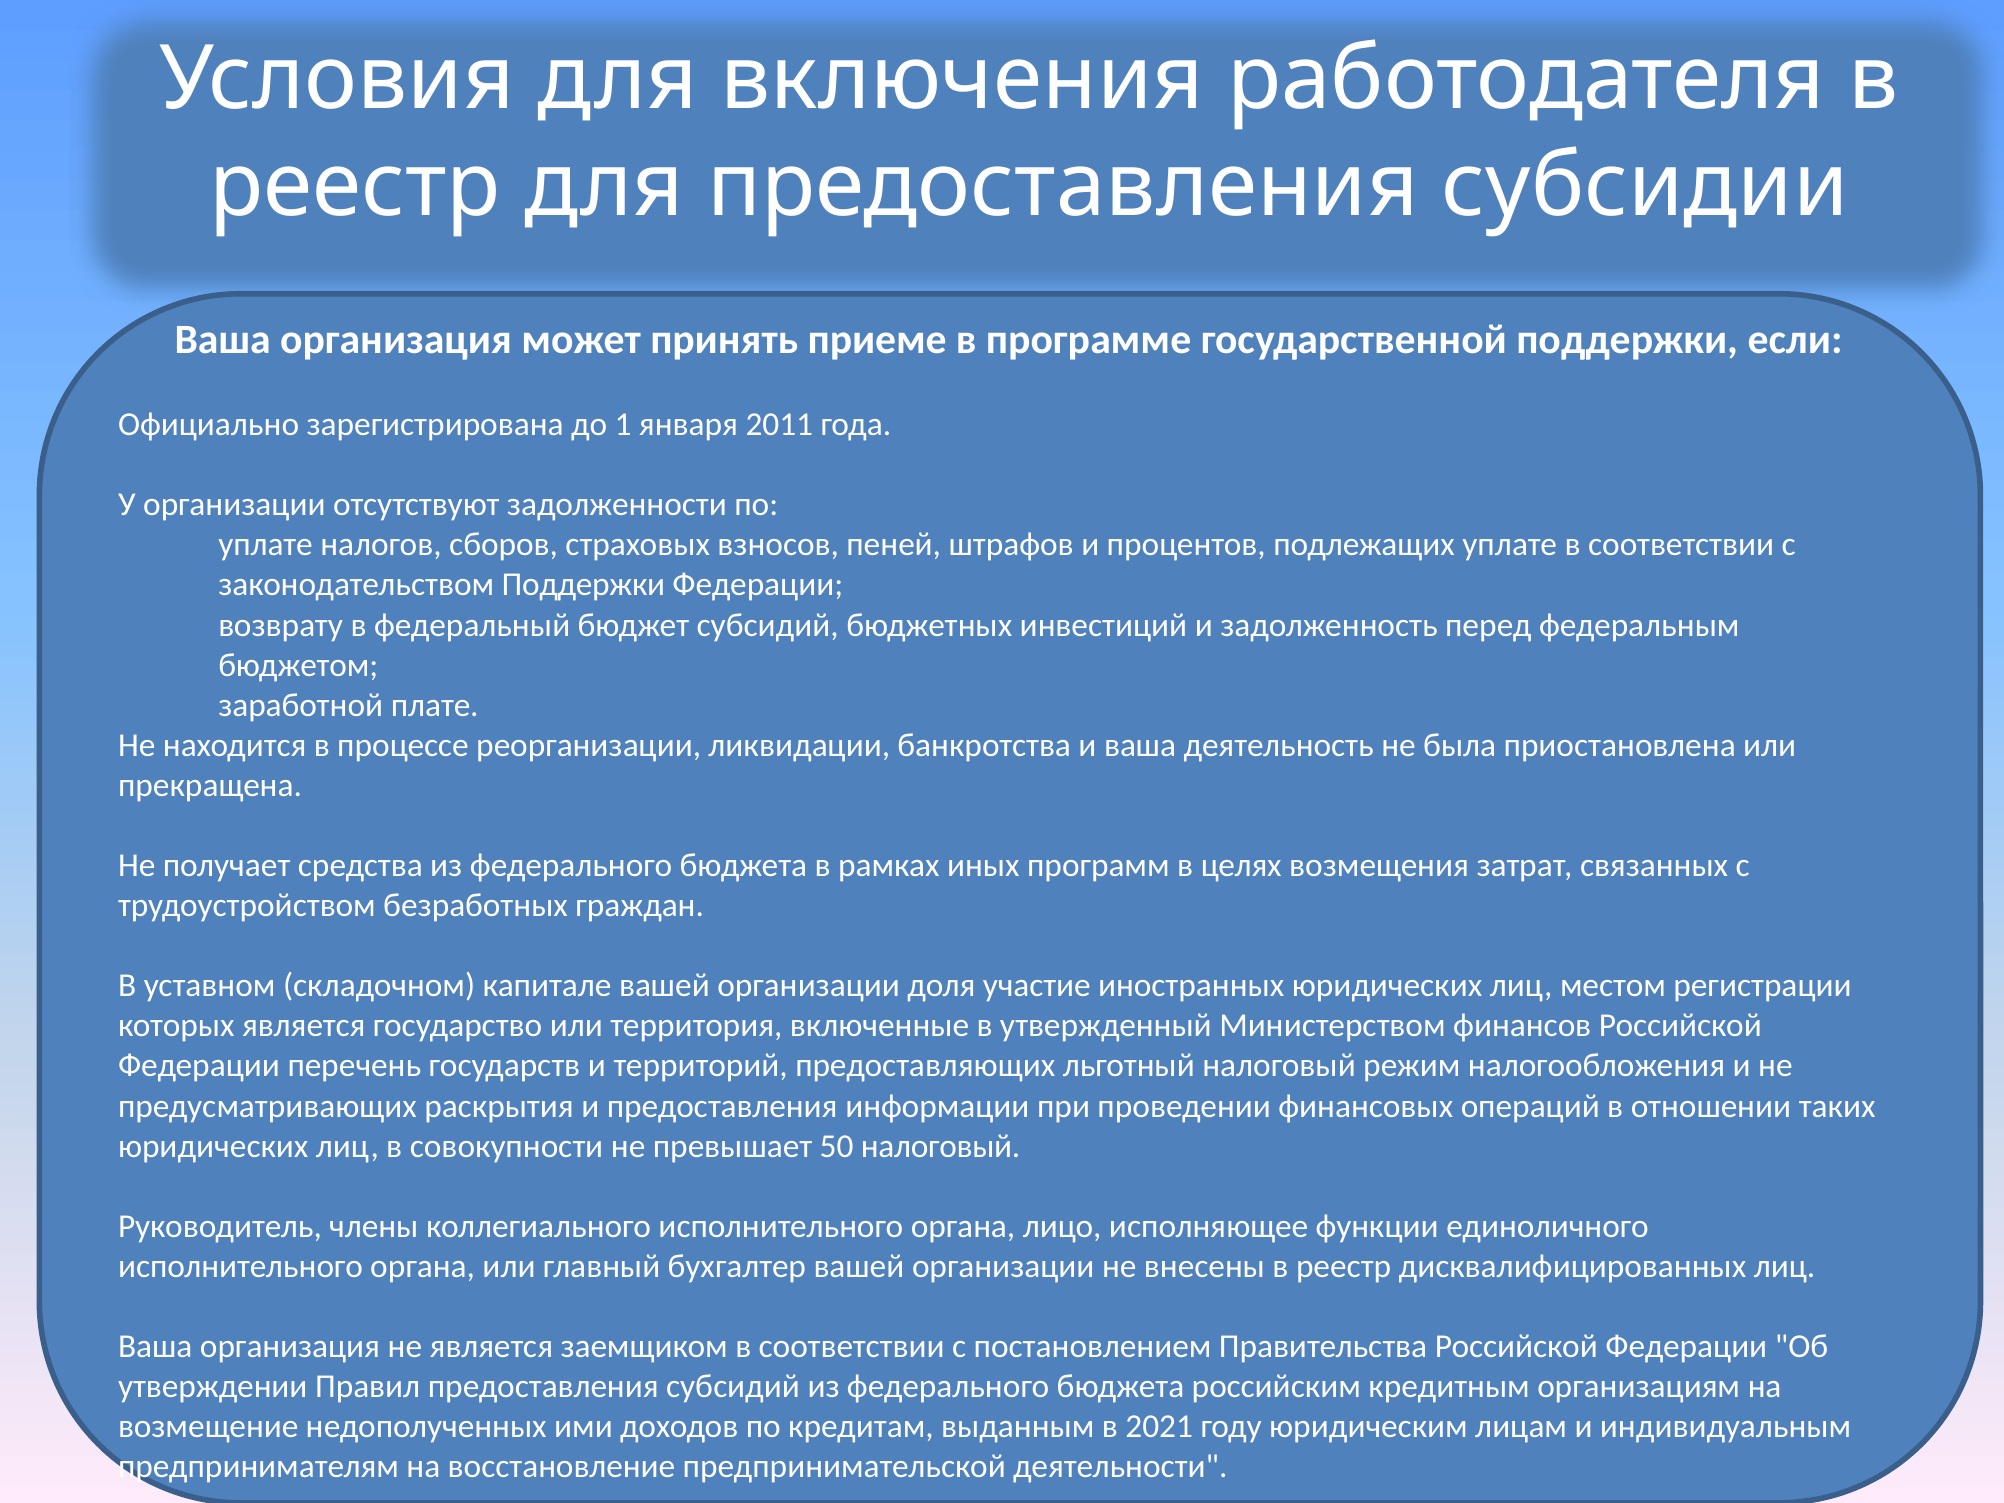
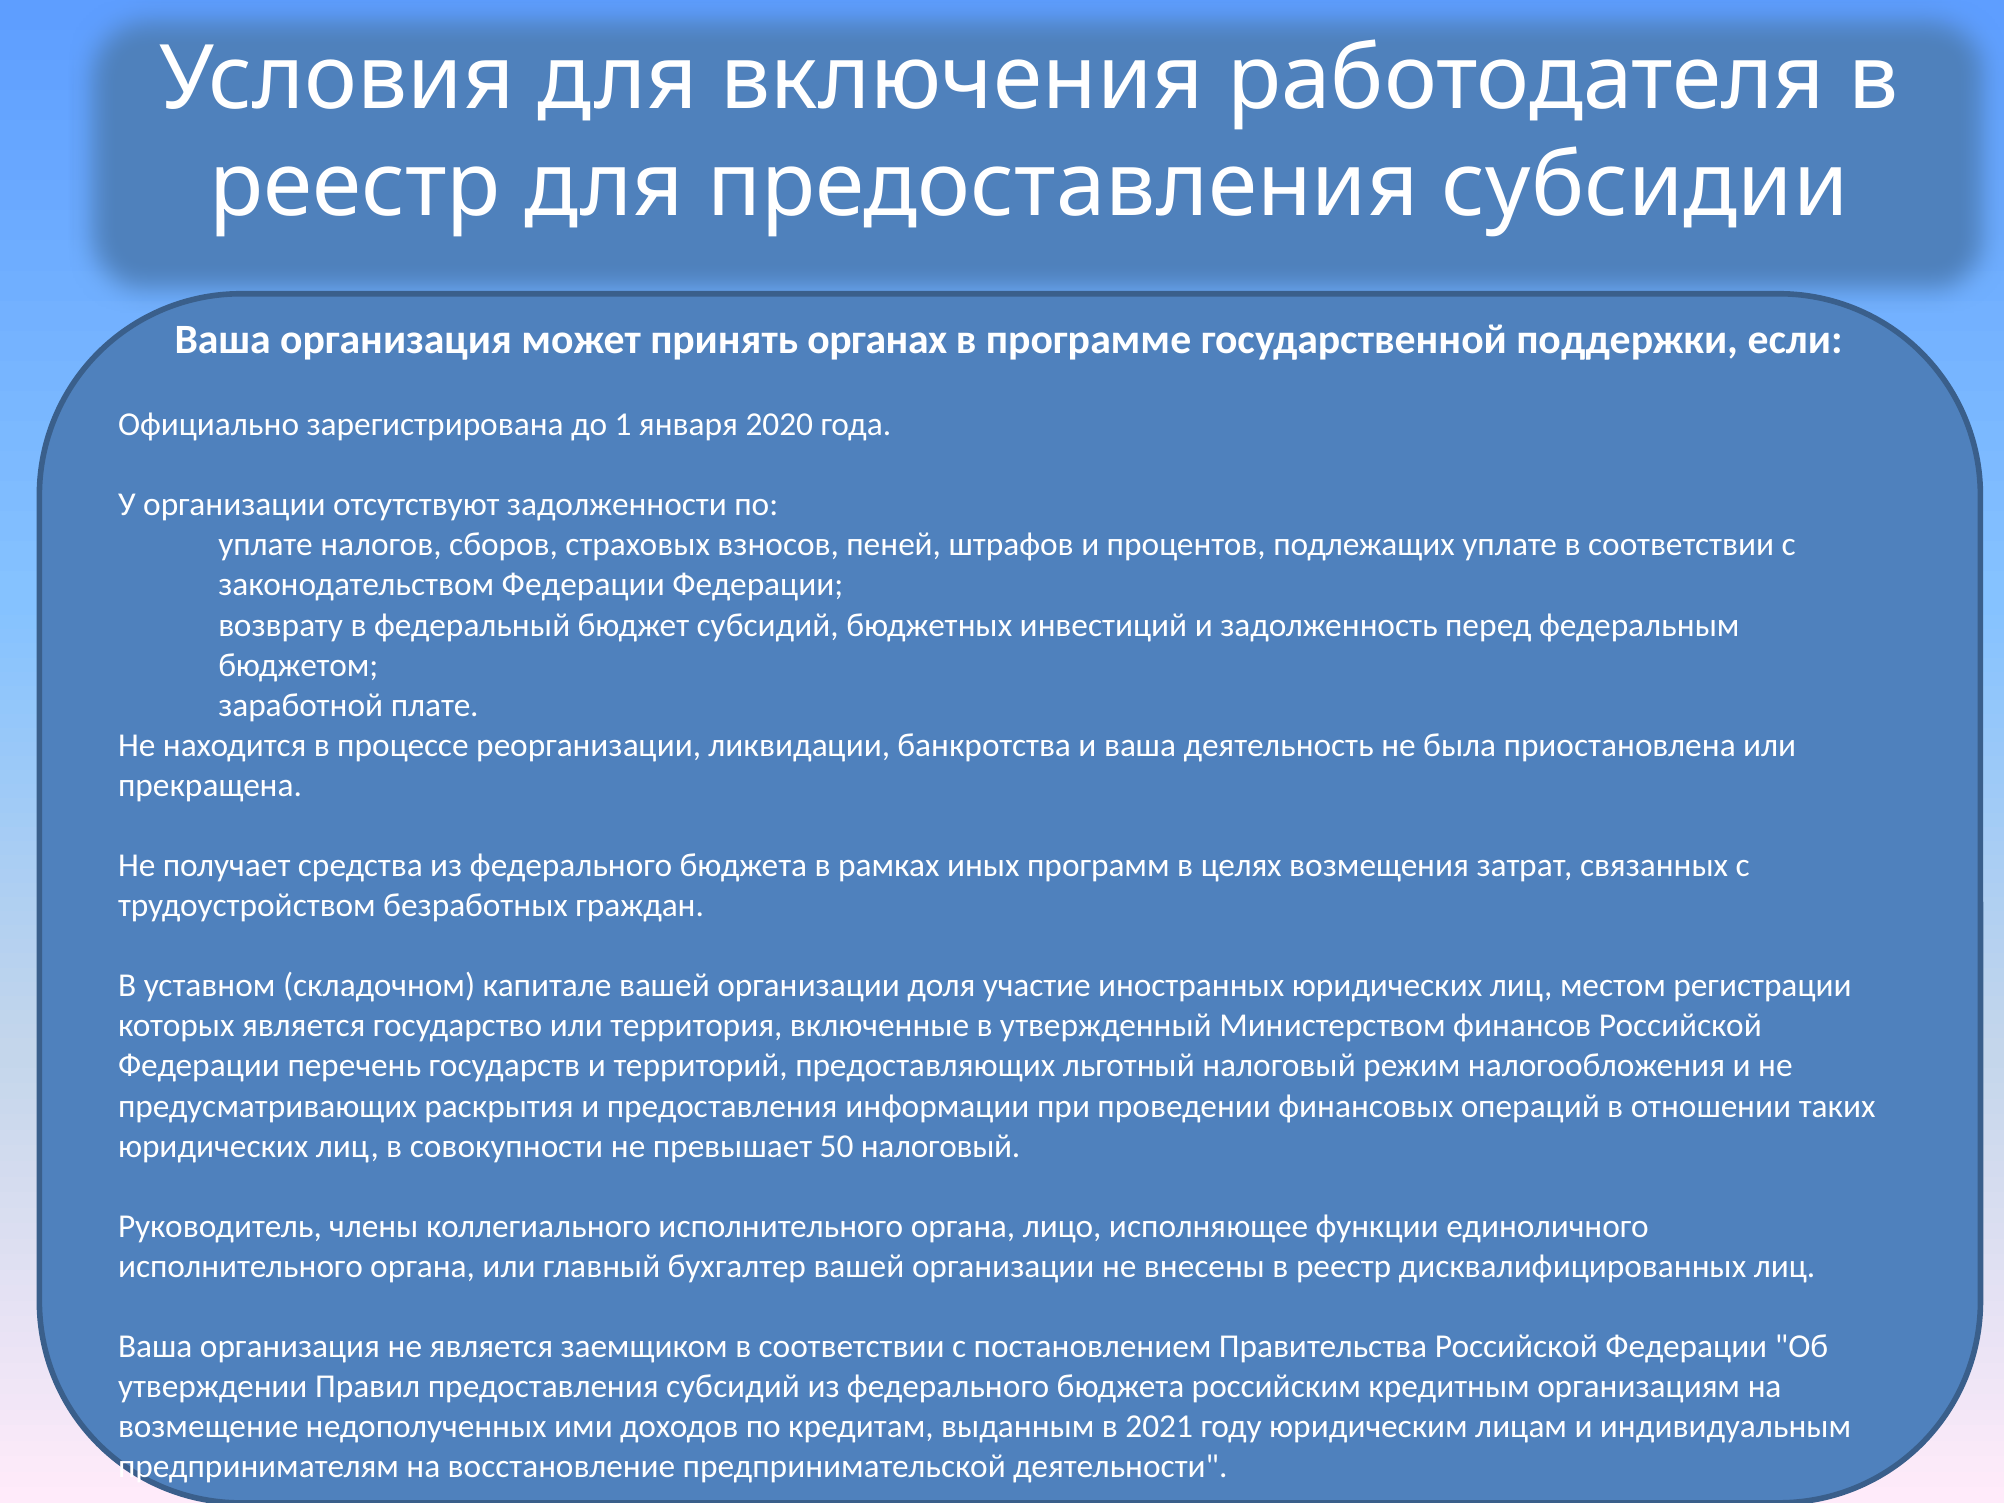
приеме: приеме -> органах (877, 340)
2011: 2011 -> 2020 (779, 425)
законодательством Поддержки: Поддержки -> Федерации (583, 585)
